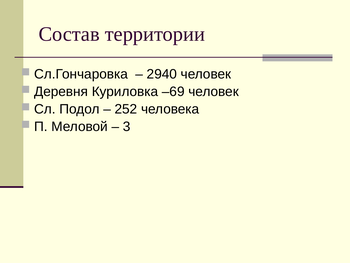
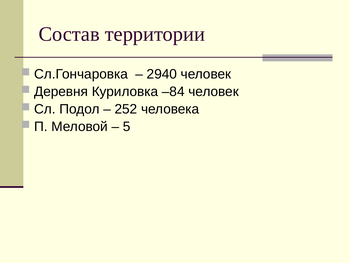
–69: –69 -> –84 (173, 92)
3: 3 -> 5 (127, 126)
